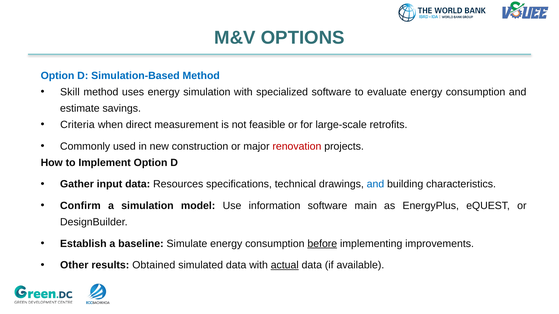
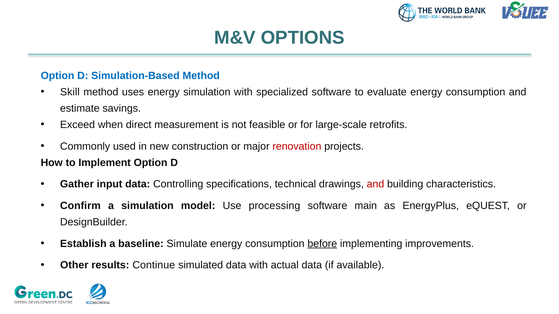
Criteria: Criteria -> Exceed (78, 125)
Resources: Resources -> Controlling (178, 184)
and colour: blue -> red (375, 184)
information: information -> processing (274, 206)
Obtained: Obtained -> Continue (154, 266)
actual underline: present -> none (285, 266)
